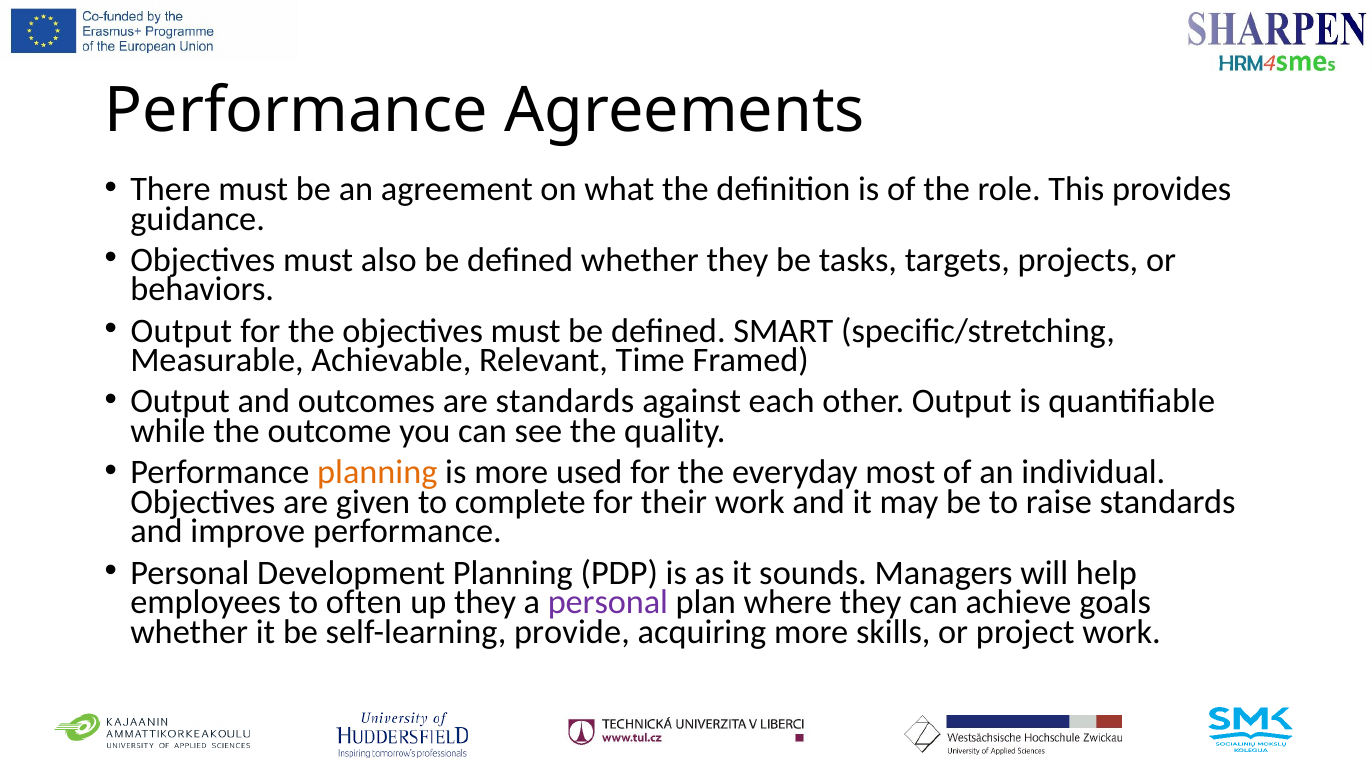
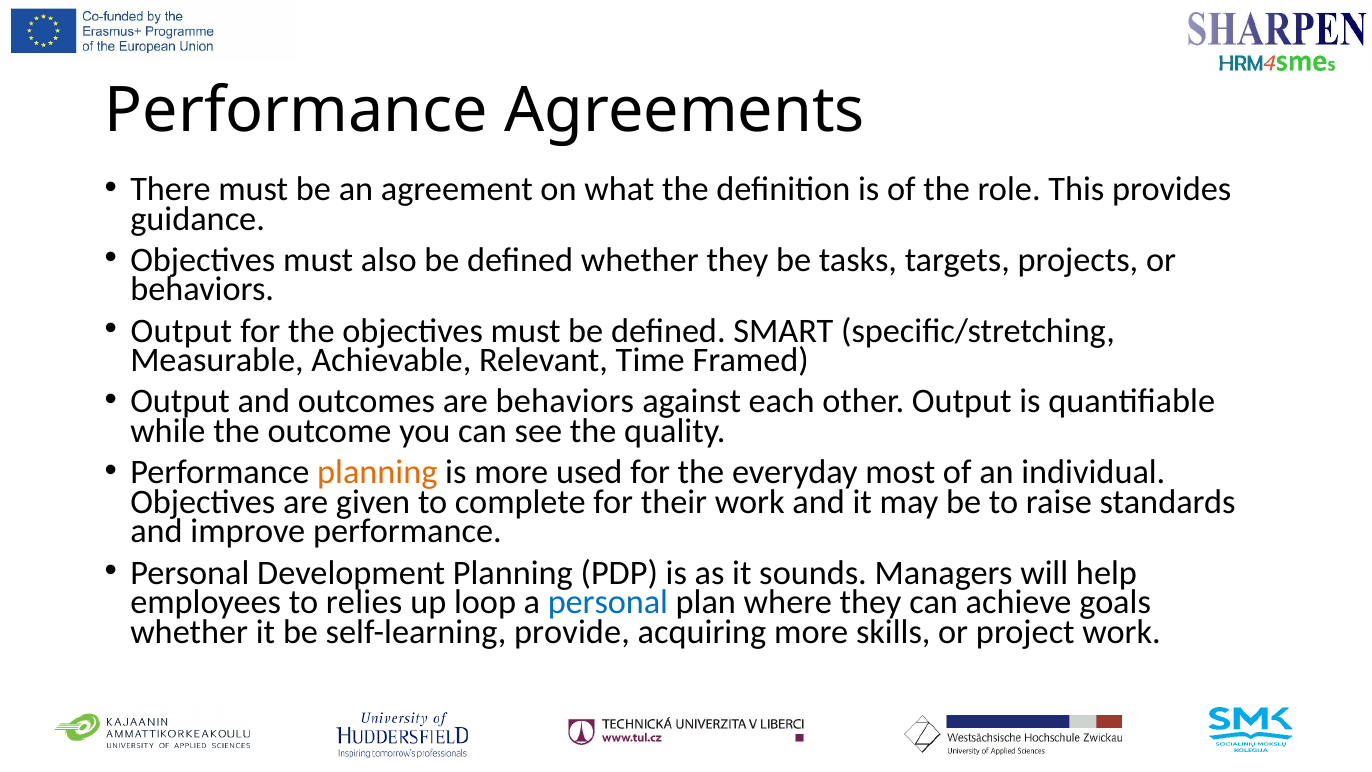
are standards: standards -> behaviors (565, 401)
often: often -> relies (364, 602)
up they: they -> loop (485, 602)
personal colour: purple -> blue (608, 602)
